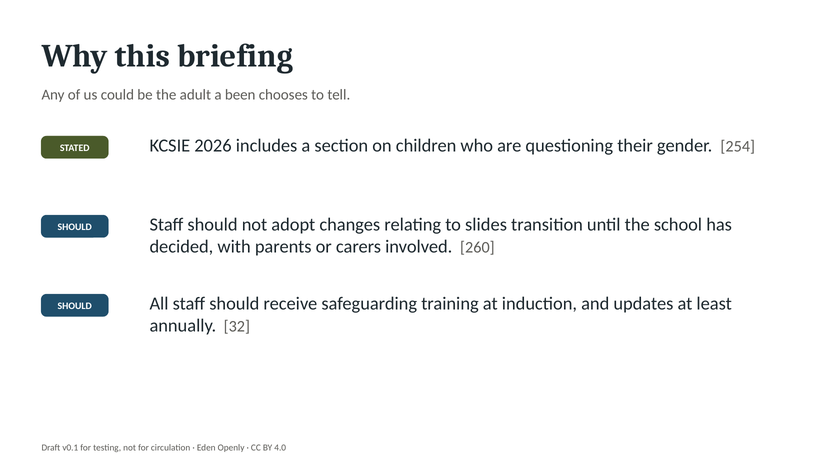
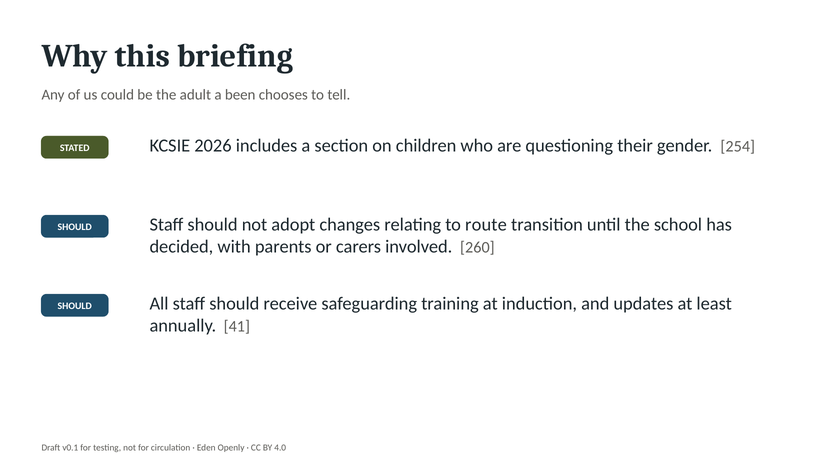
slides: slides -> route (486, 224)
32: 32 -> 41 (237, 326)
